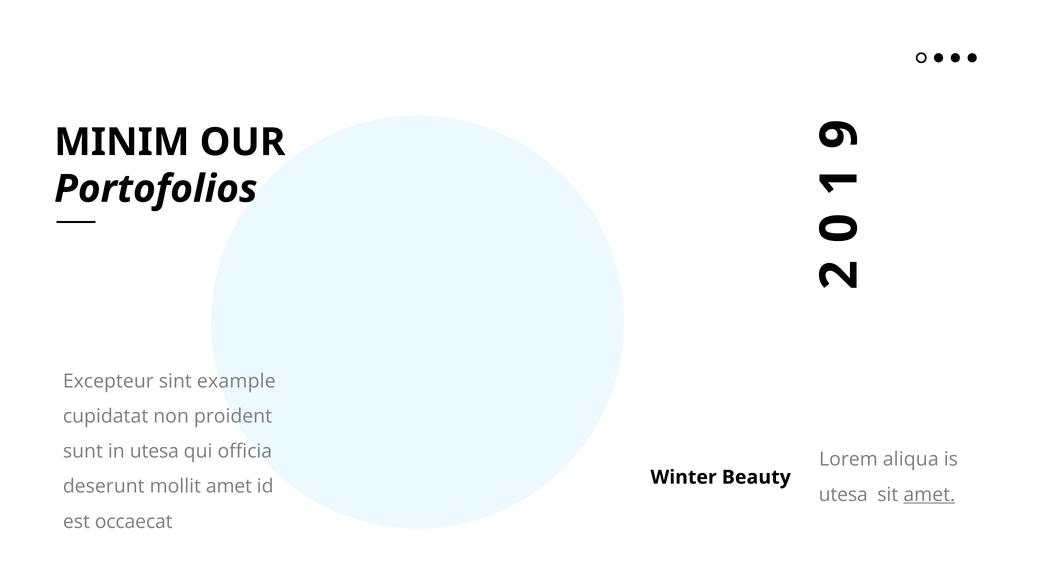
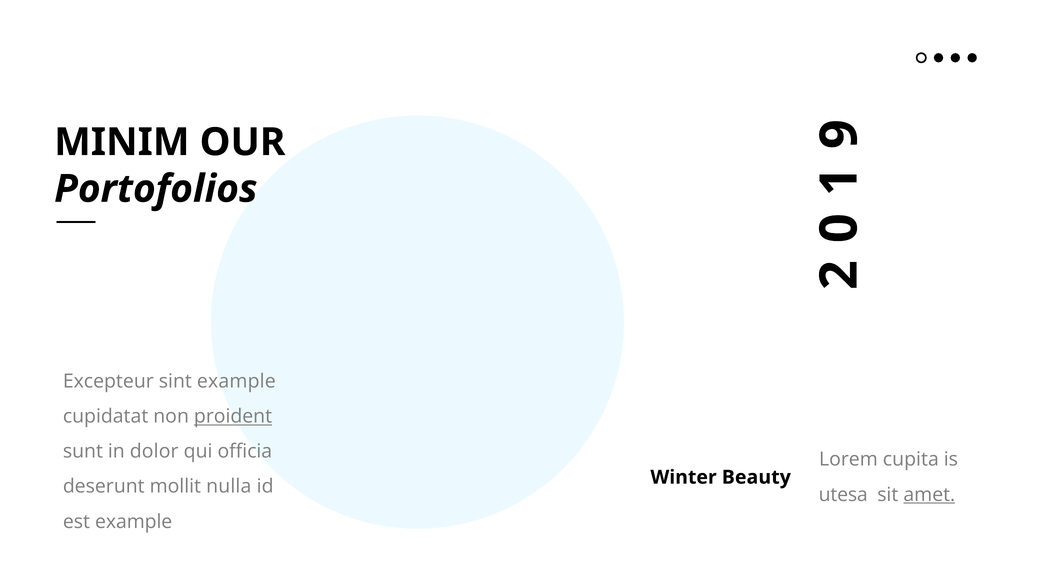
proident underline: none -> present (233, 416)
in utesa: utesa -> dolor (154, 451)
aliqua: aliqua -> cupita (911, 459)
mollit amet: amet -> nulla (229, 486)
est occaecat: occaecat -> example (134, 521)
